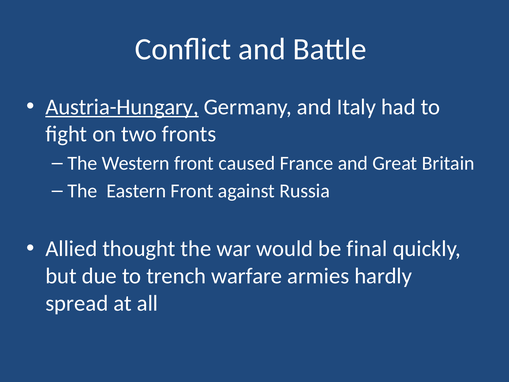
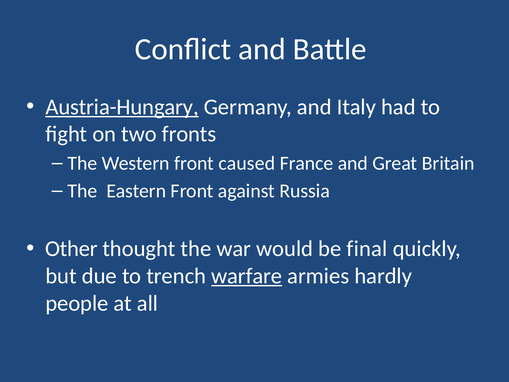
Allied: Allied -> Other (71, 249)
warfare underline: none -> present (247, 276)
spread: spread -> people (77, 303)
